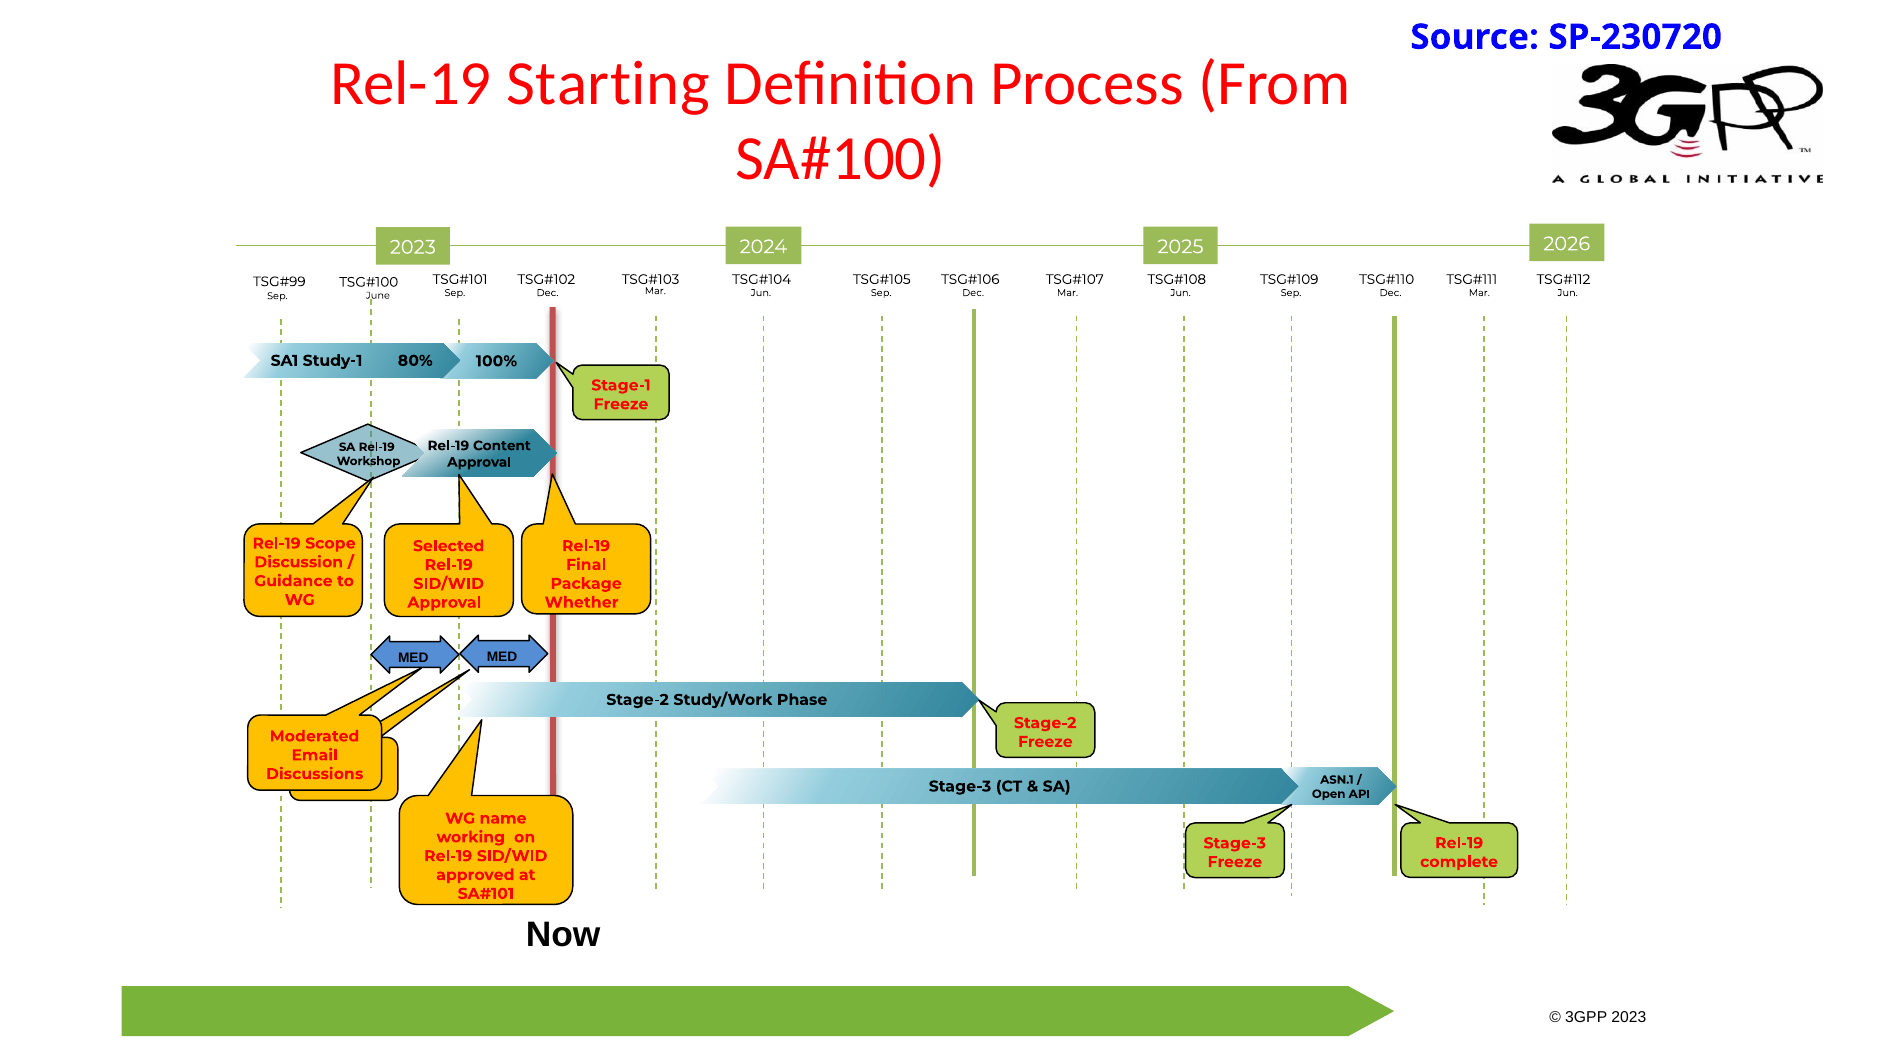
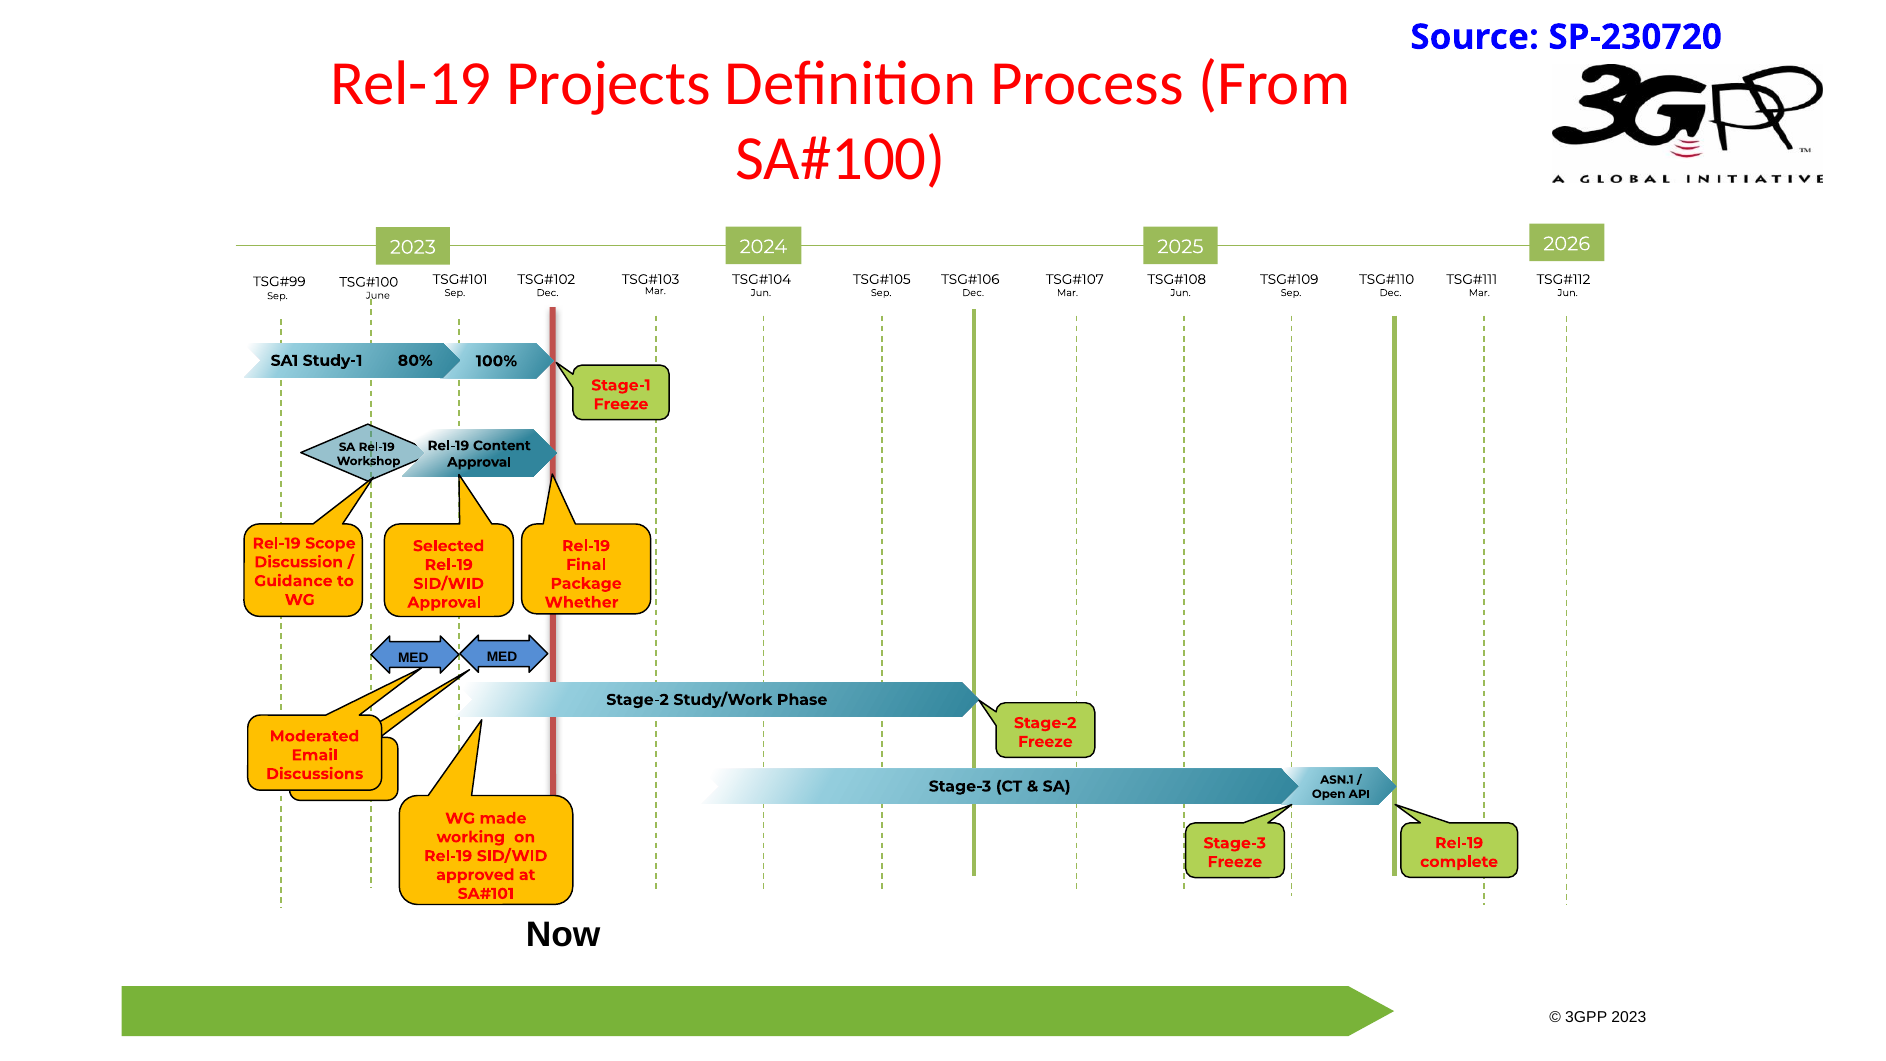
Starting: Starting -> Projects (608, 83)
name: name -> made (503, 818)
